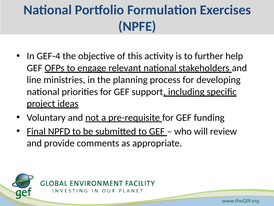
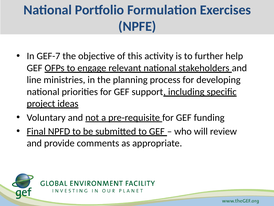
GEF-4: GEF-4 -> GEF-7 (48, 56)
